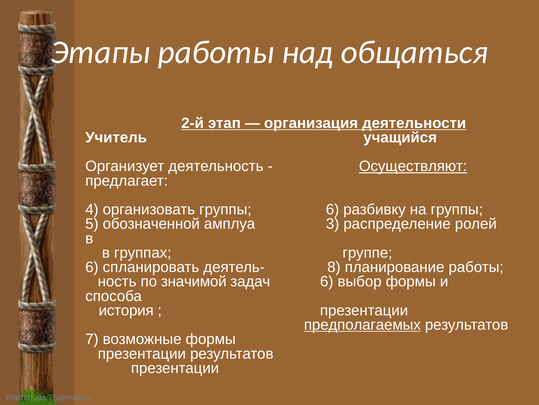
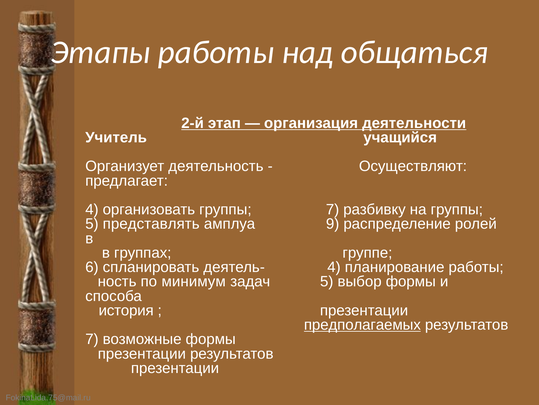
Осуществляют underline: present -> none (413, 166)
группы 6: 6 -> 7 (333, 209)
обозначенной: обозначенной -> представлять (151, 224)
3: 3 -> 9 (333, 224)
деятель- 8: 8 -> 4 (334, 267)
значимой: значимой -> минимум (194, 281)
задач 6: 6 -> 5 (327, 281)
